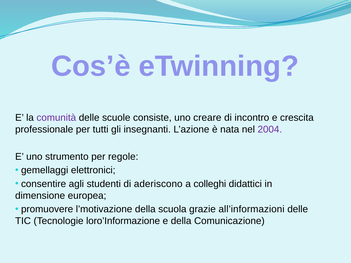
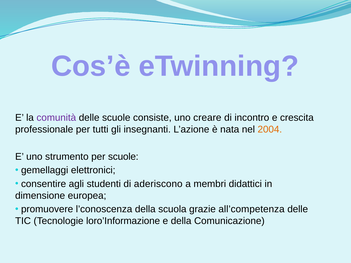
2004 colour: purple -> orange (270, 129)
per regole: regole -> scuole (123, 157)
colleghi: colleghi -> membri (210, 184)
l’motivazione: l’motivazione -> l’conoscenza (104, 209)
all’informazioni: all’informazioni -> all’competenza (252, 209)
